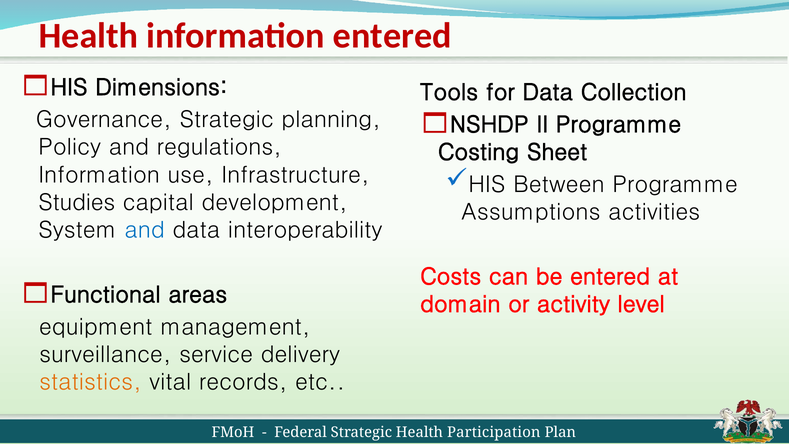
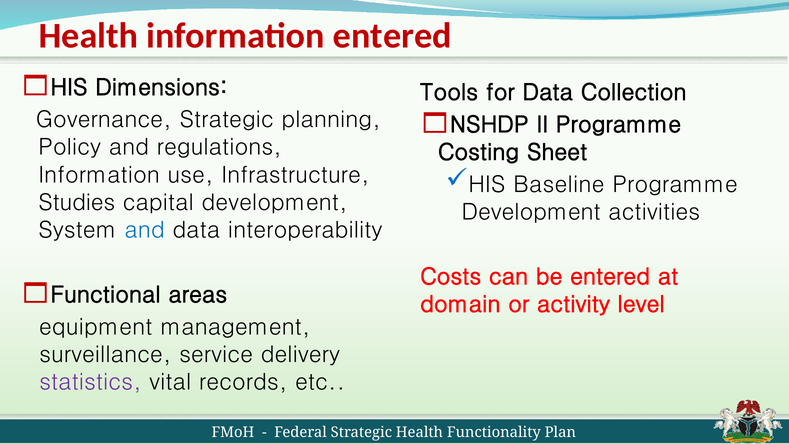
Between: Between -> Baseline (559, 184)
Assumptions: Assumptions -> Development (531, 212)
statistics colour: orange -> purple (90, 382)
Participation: Participation -> Functionality (494, 432)
